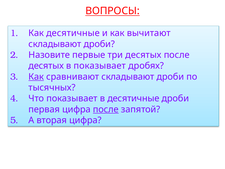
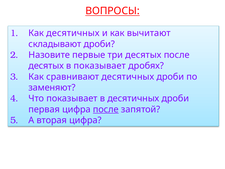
Как десятичные: десятичные -> десятичных (73, 33)
Как underline: present -> none (36, 77)
сравнивают складывают: складывают -> десятичных (128, 77)
тысячных: тысячных -> заменяют (52, 87)
в десятичные: десятичные -> десятичных (133, 98)
